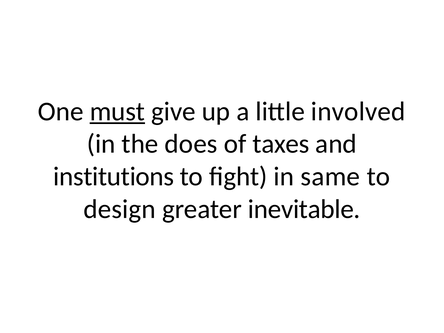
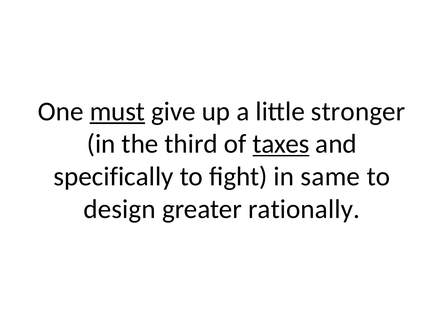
involved: involved -> stronger (358, 111)
does: does -> third (191, 144)
taxes underline: none -> present (281, 144)
institutions: institutions -> specifically (114, 177)
inevitable: inevitable -> rationally (304, 209)
